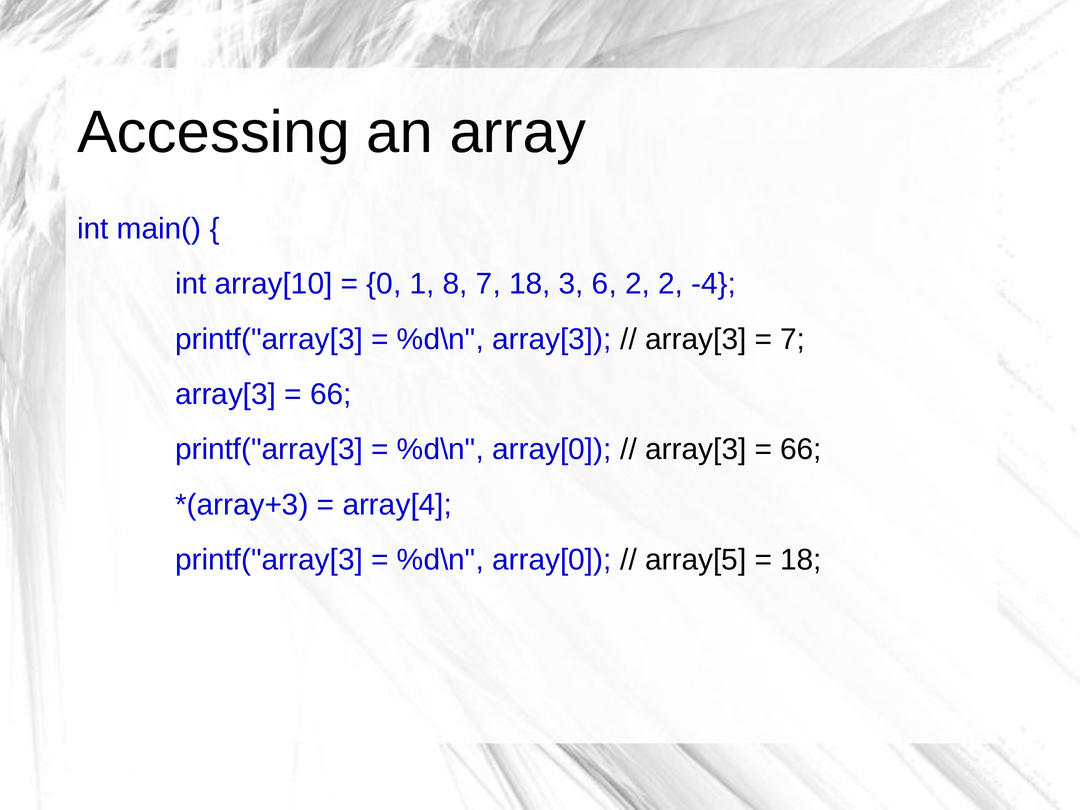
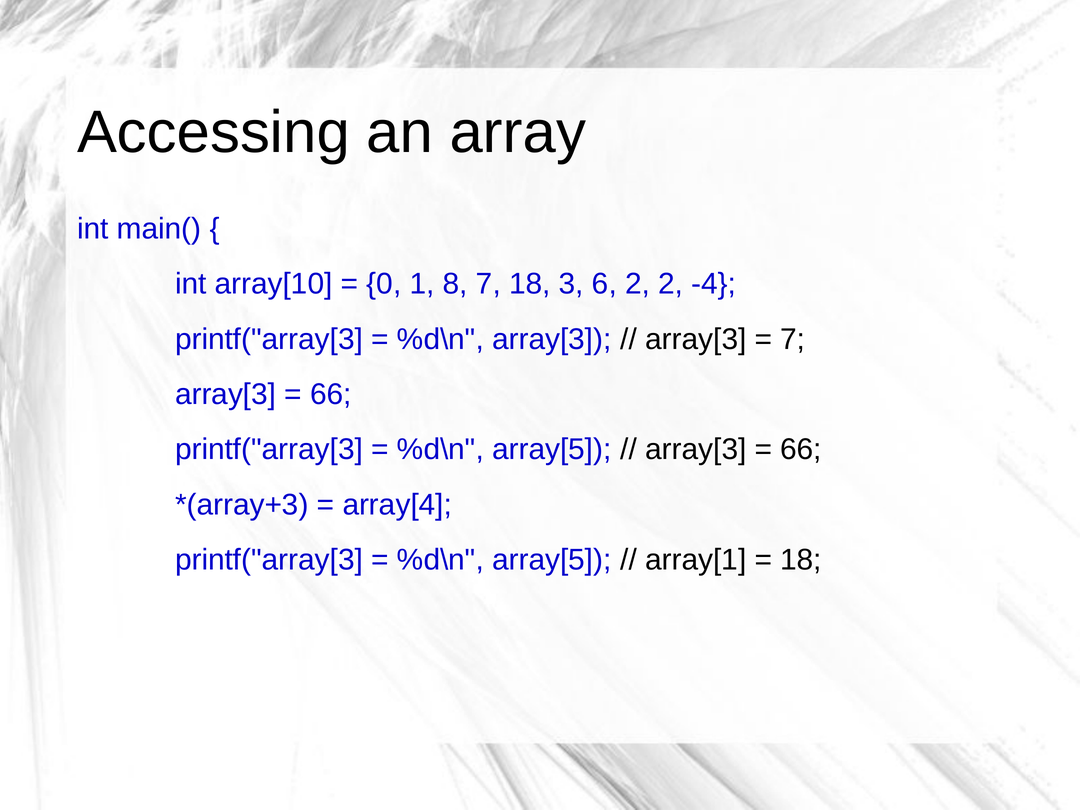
array[0: array[0 -> array[5 (552, 449)
array[0: array[0 -> array[5 (552, 560)
array[5: array[5 -> array[1 (696, 560)
